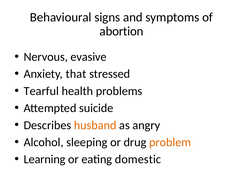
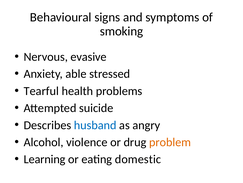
abortion: abortion -> smoking (122, 31)
that: that -> able (76, 74)
husband colour: orange -> blue (95, 125)
sleeping: sleeping -> violence (87, 142)
